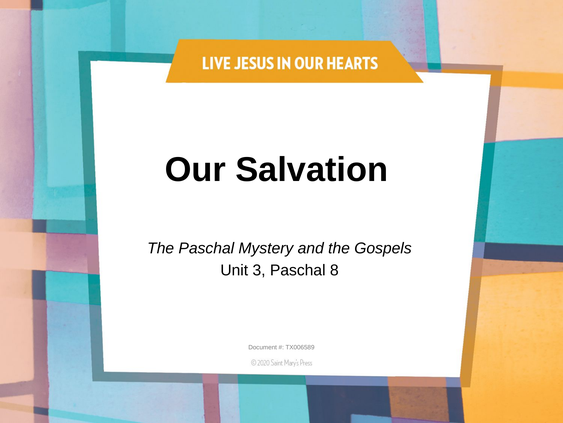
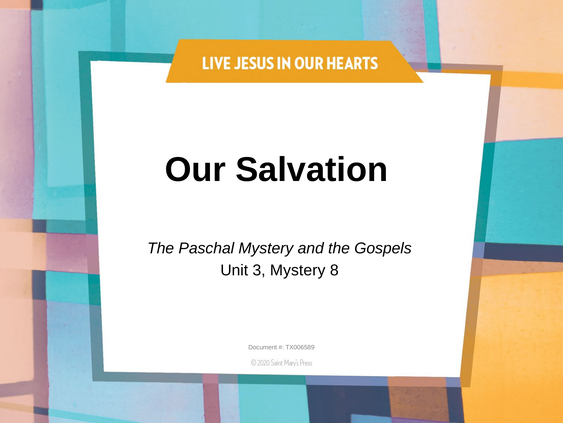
3 Paschal: Paschal -> Mystery (298, 270)
